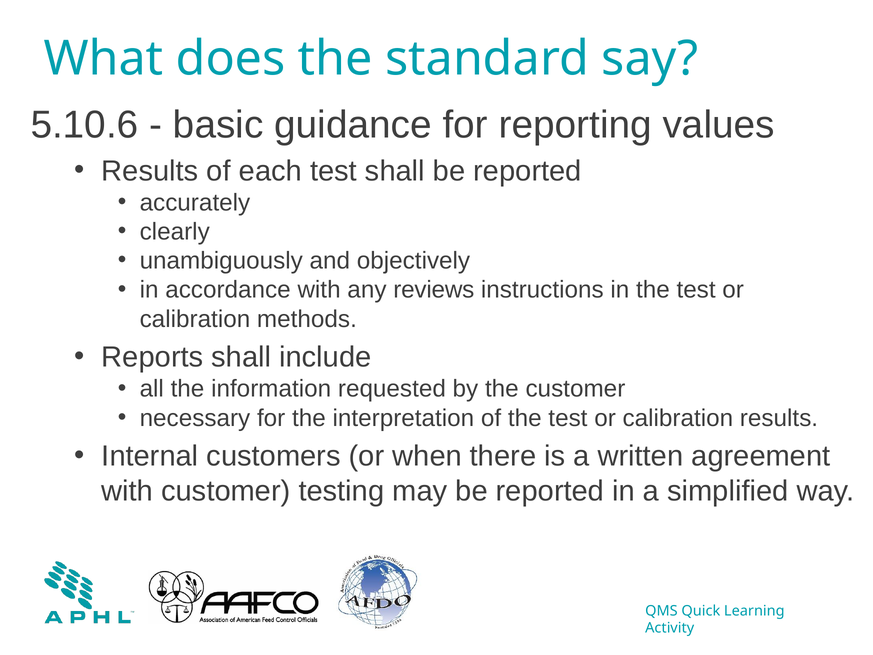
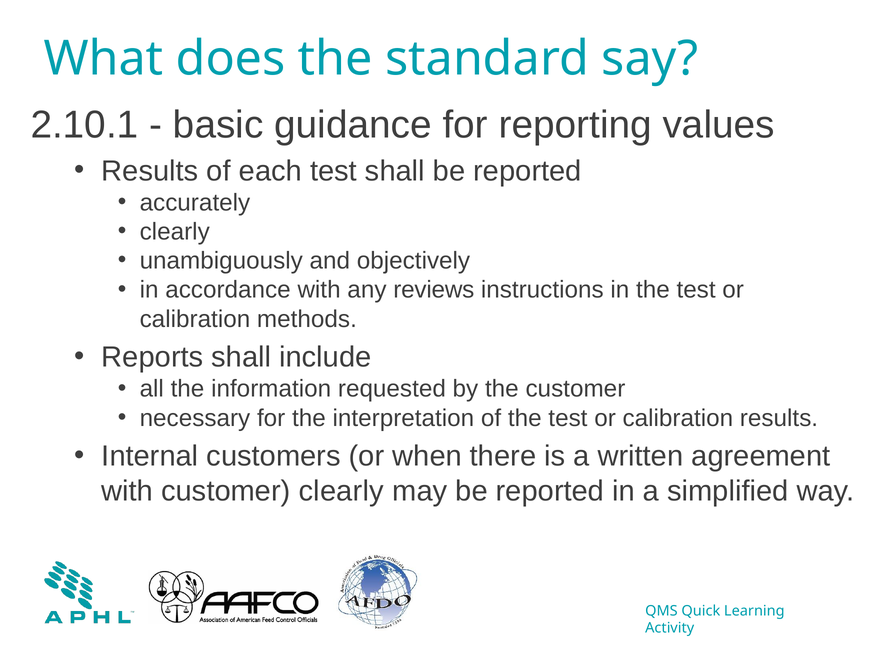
5.10.6: 5.10.6 -> 2.10.1 (84, 125)
customer testing: testing -> clearly (341, 491)
